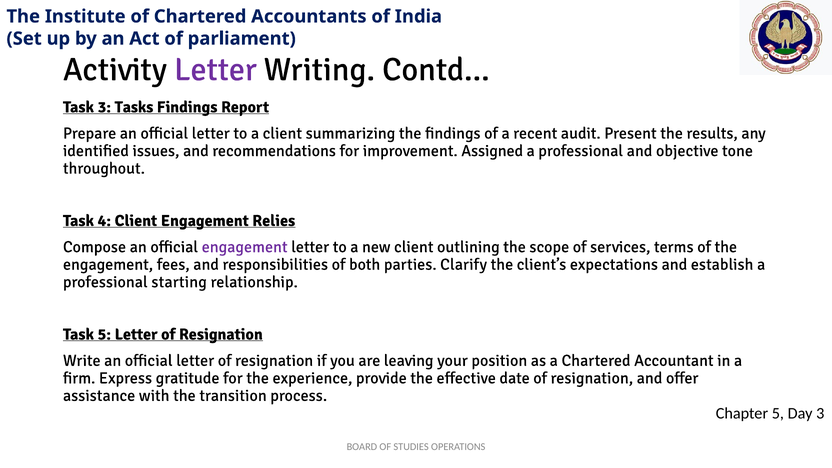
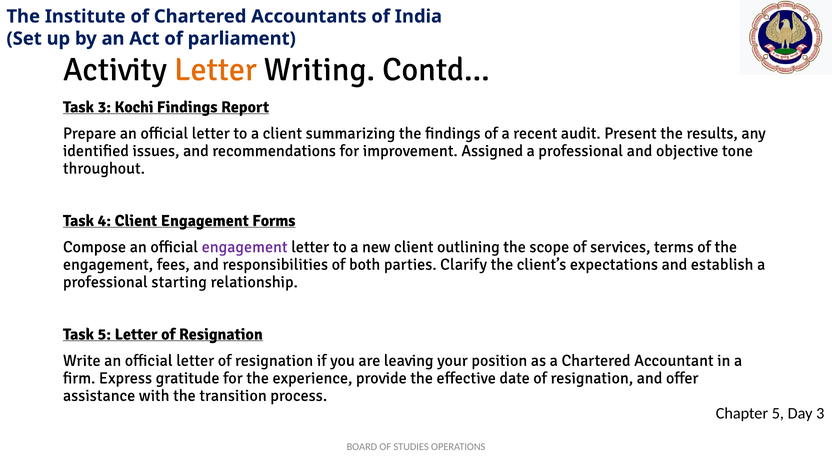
Letter colour: purple -> orange (215, 70)
Tasks: Tasks -> Kochi (134, 107)
Relies: Relies -> Forms (274, 221)
